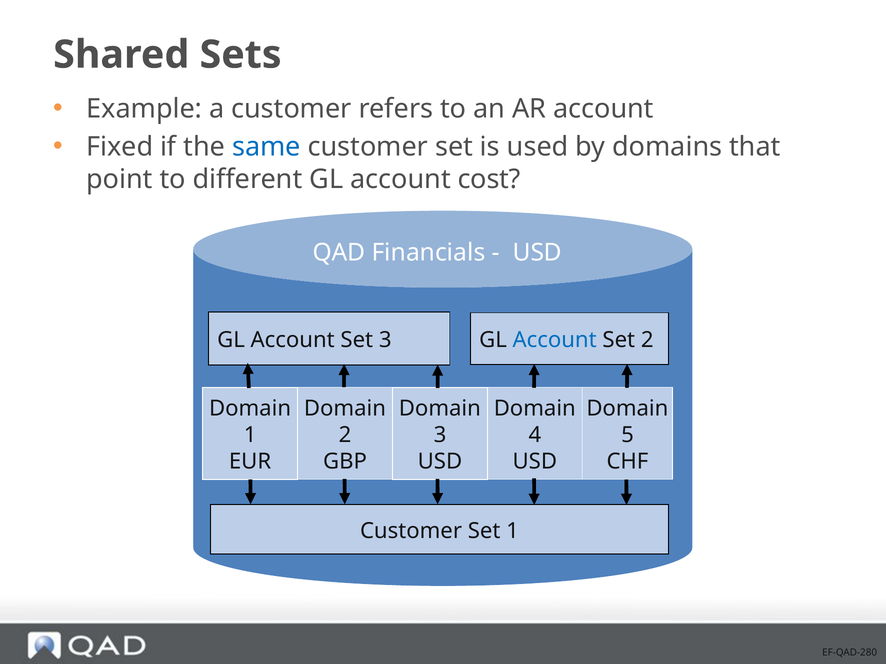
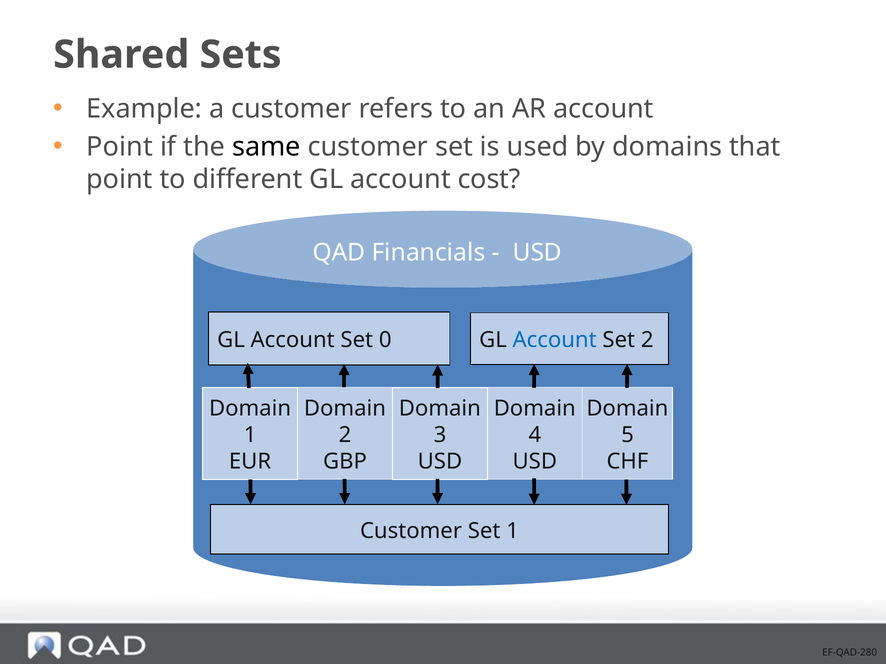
Fixed: Fixed -> Point (120, 147)
same colour: blue -> black (266, 147)
Set 3: 3 -> 0 (385, 340)
